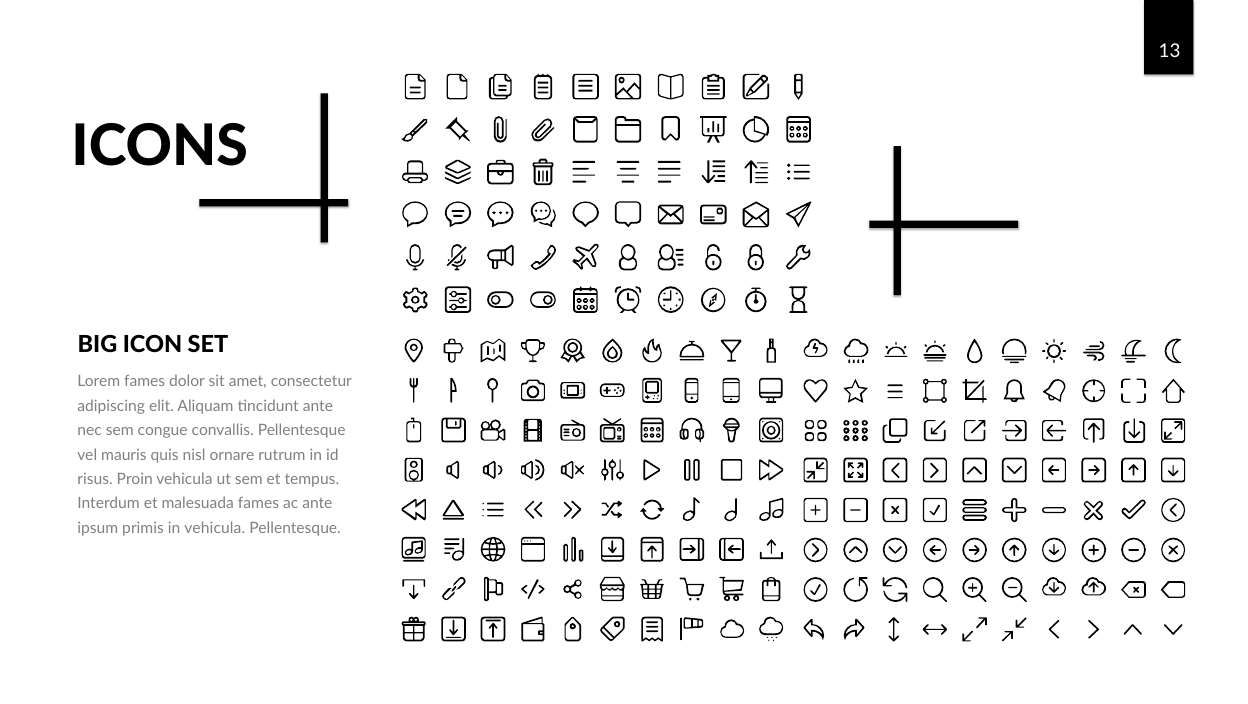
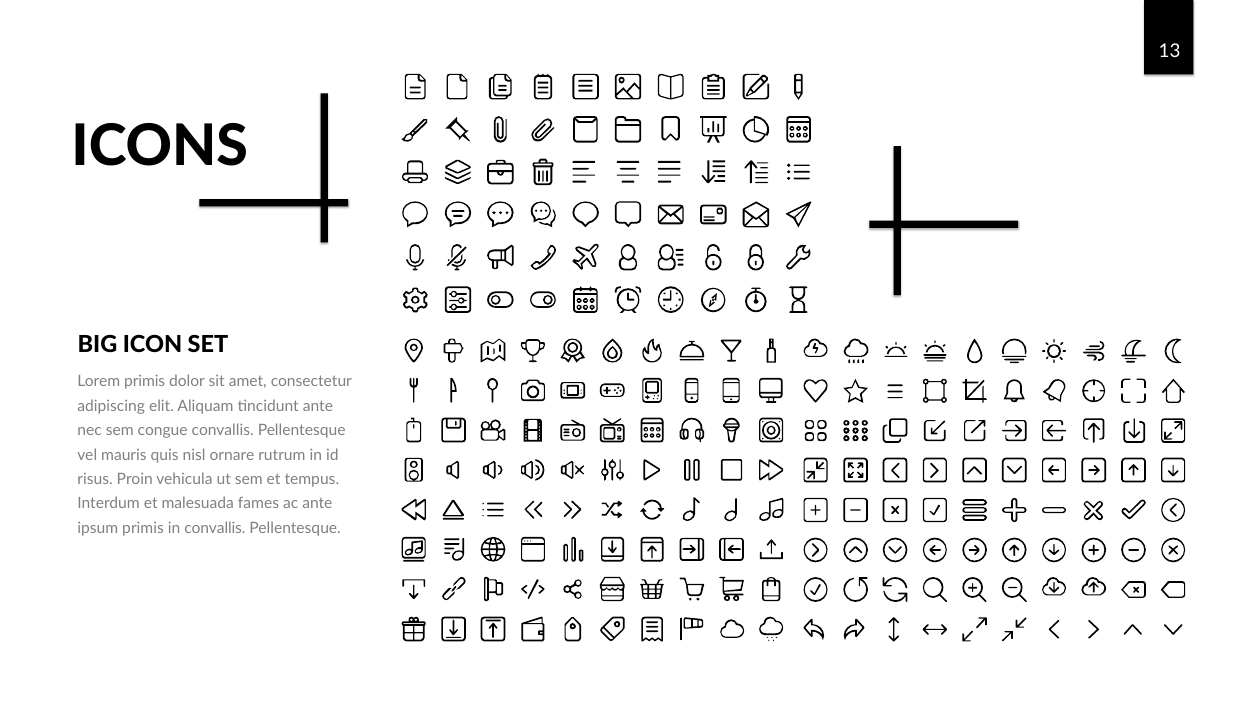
Lorem fames: fames -> primis (145, 382)
in vehicula: vehicula -> convallis (215, 528)
